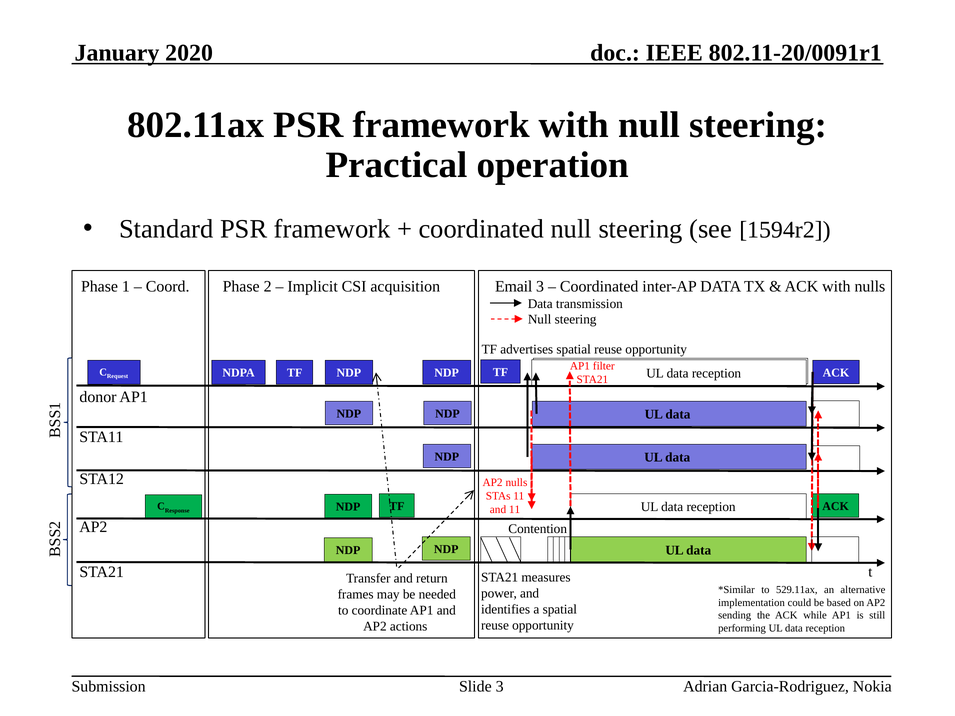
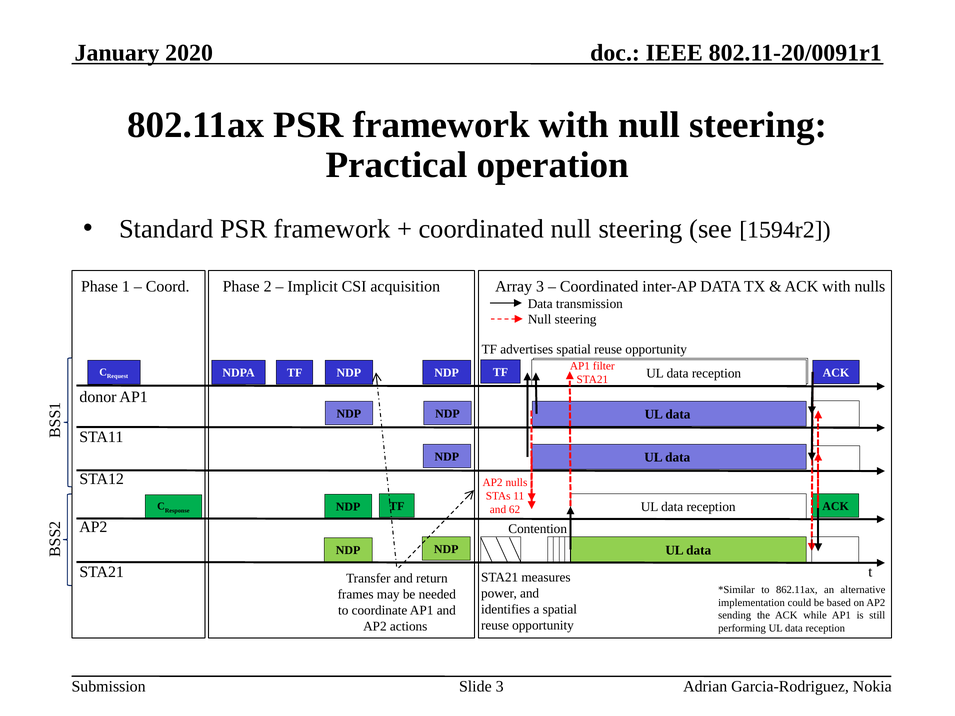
Email: Email -> Array (514, 286)
and 11: 11 -> 62 (515, 510)
529.11ax: 529.11ax -> 862.11ax (797, 590)
